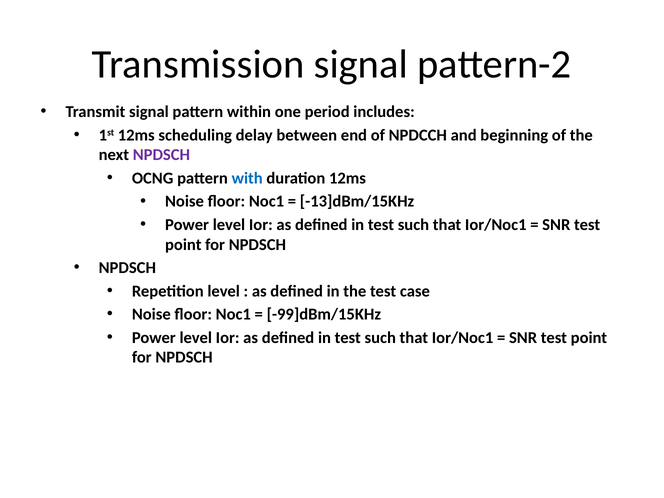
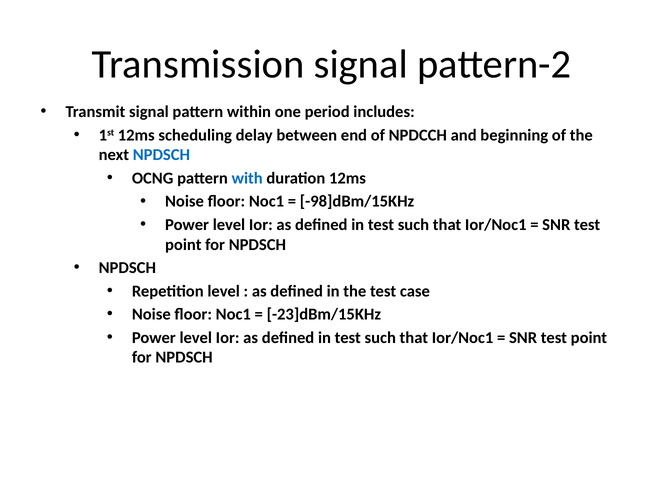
NPDSCH colour: purple -> blue (161, 155)
-13]dBm/15KHz: -13]dBm/15KHz -> -98]dBm/15KHz (357, 201)
-99]dBm/15KHz: -99]dBm/15KHz -> -23]dBm/15KHz (324, 314)
